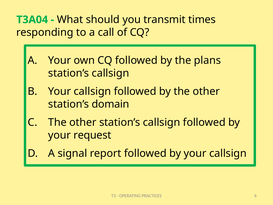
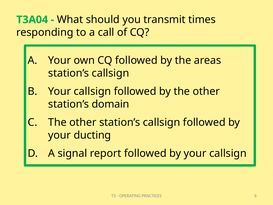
plans: plans -> areas (208, 60)
request: request -> ducting (92, 135)
